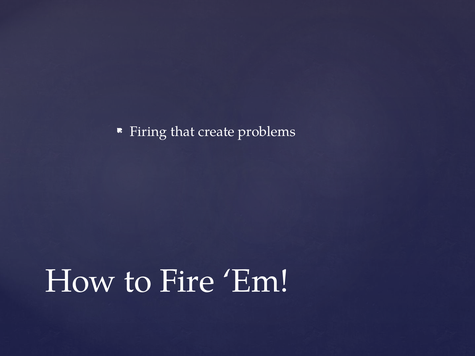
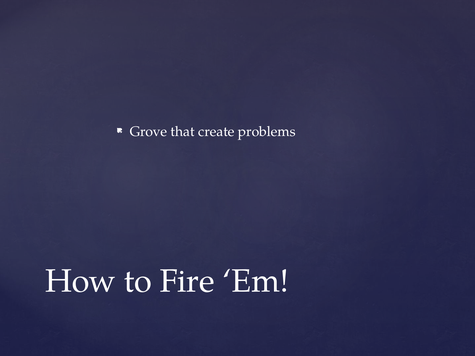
Firing: Firing -> Grove (149, 132)
